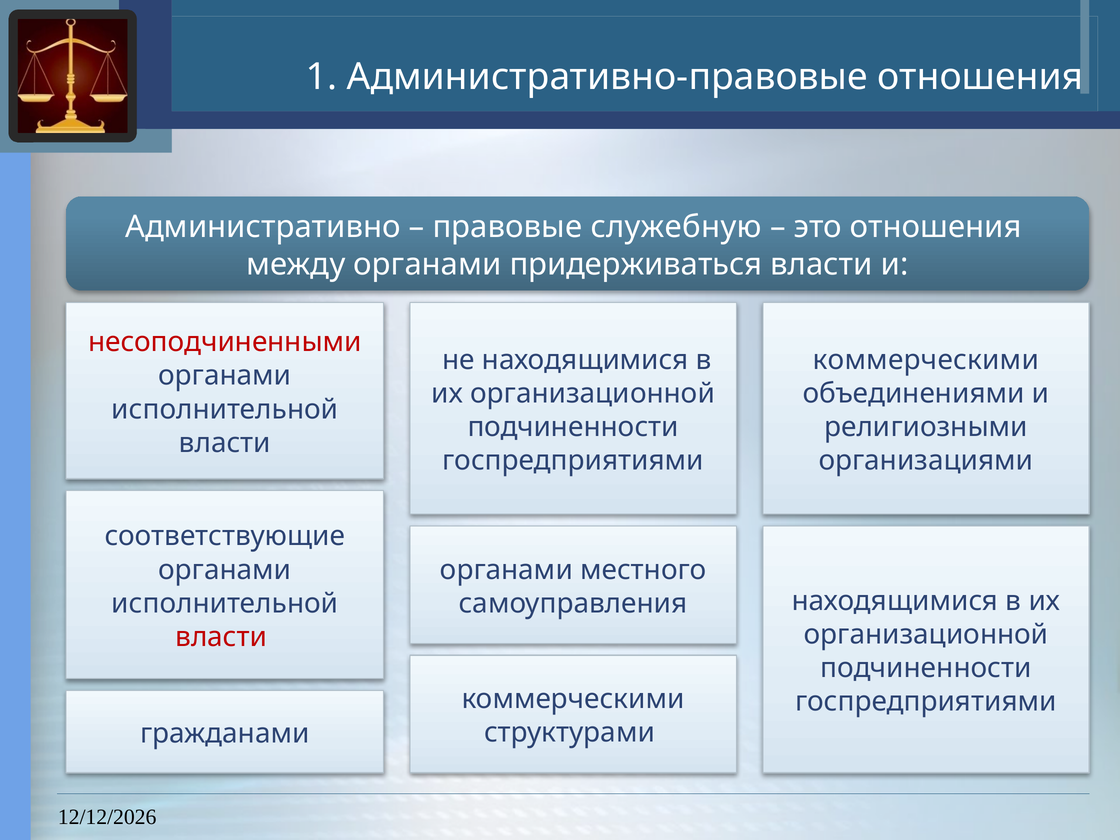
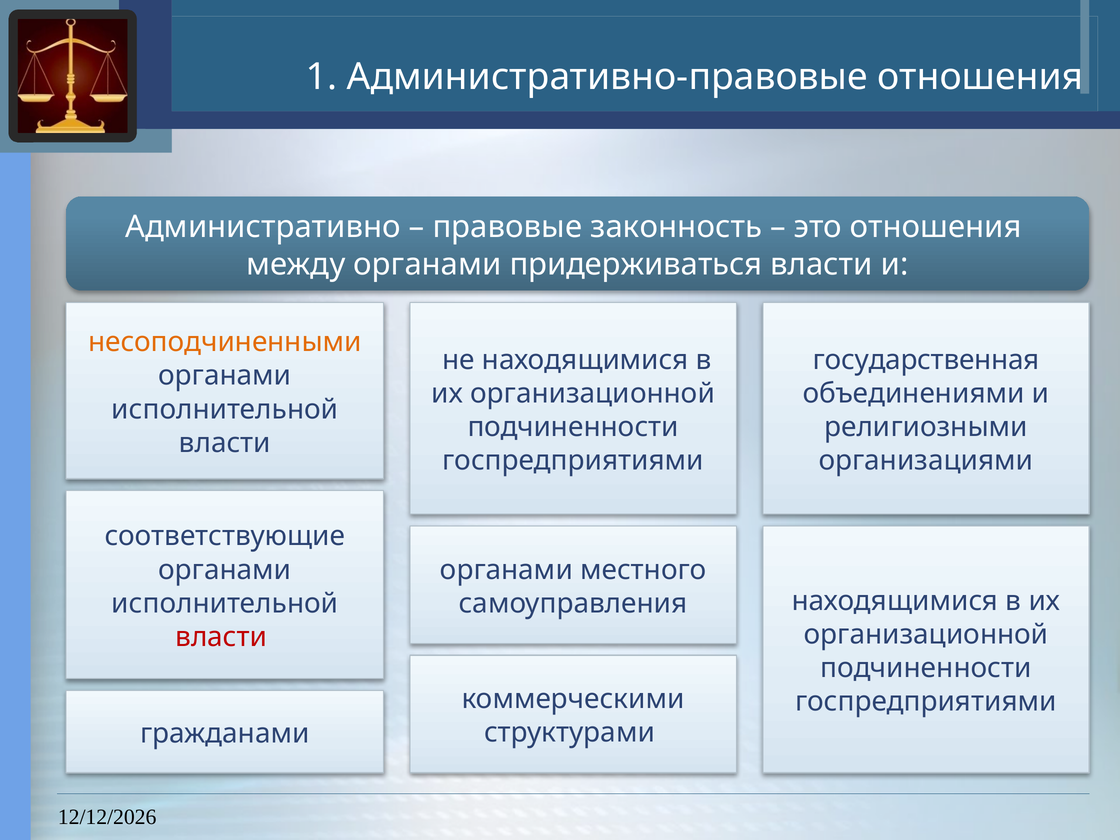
служебную: служебную -> законность (676, 227)
несоподчиненными colour: red -> orange (225, 342)
коммерческими: коммерческими -> государственная (926, 360)
